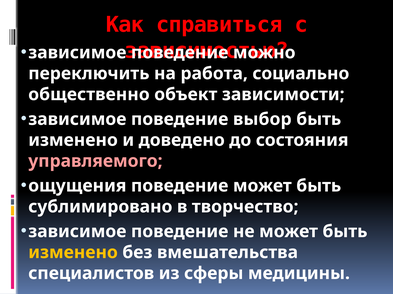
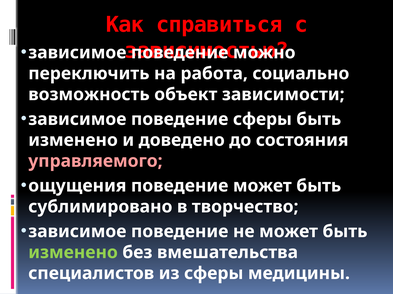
общественно: общественно -> возможность (89, 95)
поведение выбор: выбор -> сферы (262, 119)
изменено colour: yellow -> light green (73, 253)
